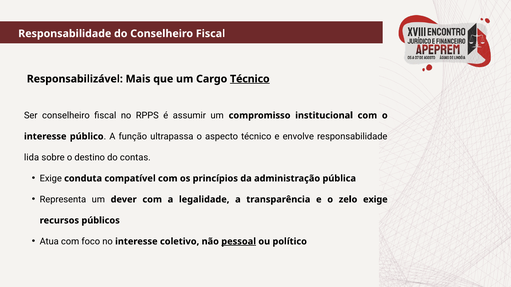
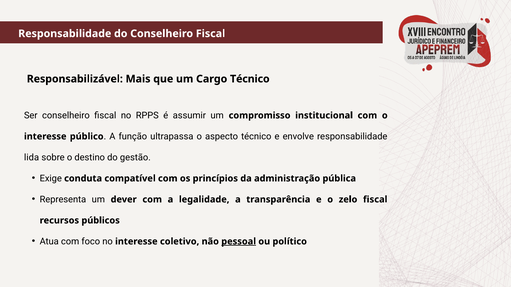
Técnico underline: present -> none (250, 79)
contas: contas -> gestão (135, 158)
zelo exige: exige -> fiscal (375, 200)
